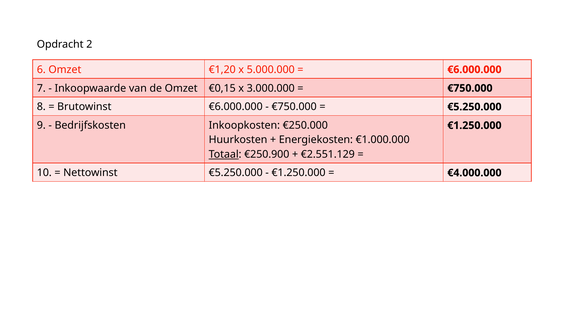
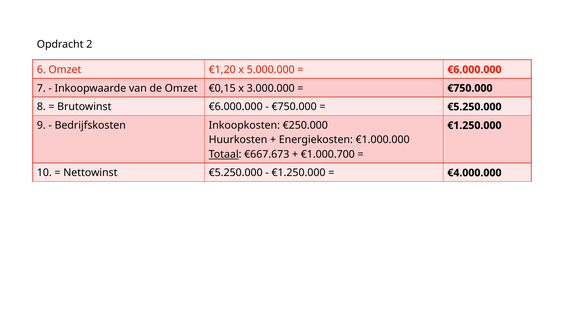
€250.900: €250.900 -> €667.673 (267, 154)
€2.551.129: €2.551.129 -> €1.000.700 (328, 154)
